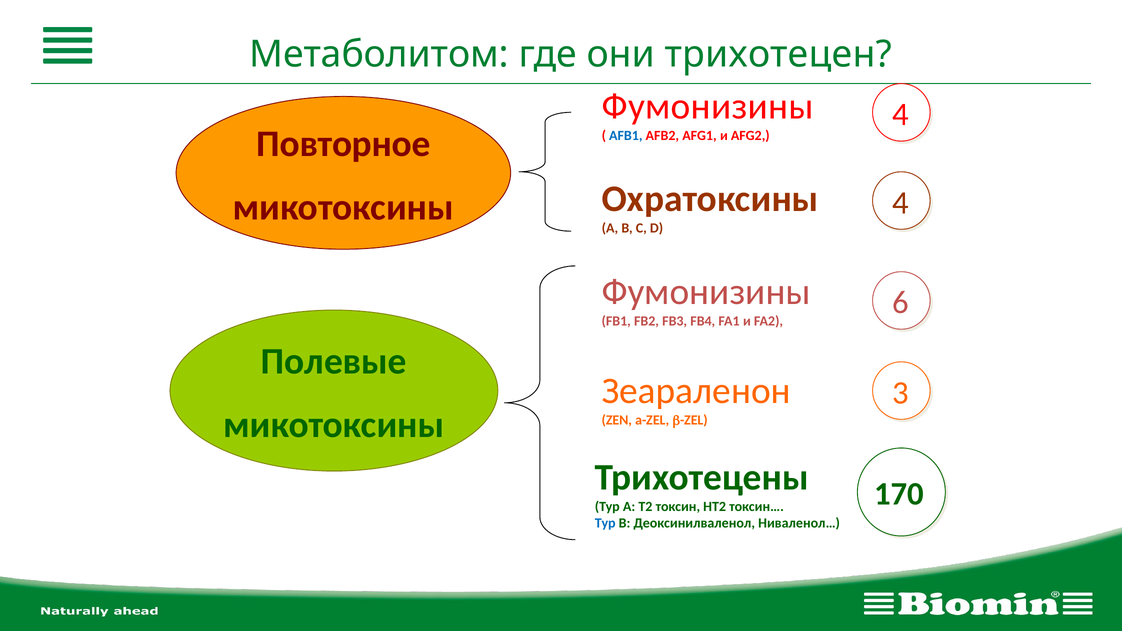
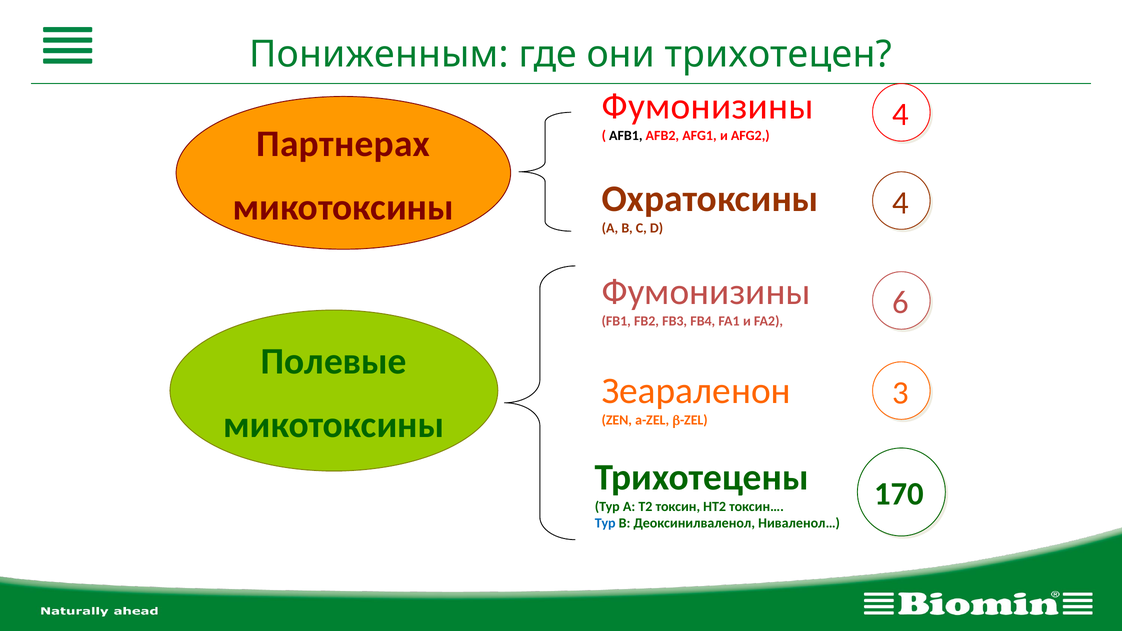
Метаболитом: Метаболитом -> Пониженным (379, 55)
Повторное: Повторное -> Партнерах (343, 144)
AFB1 colour: blue -> black (626, 135)
